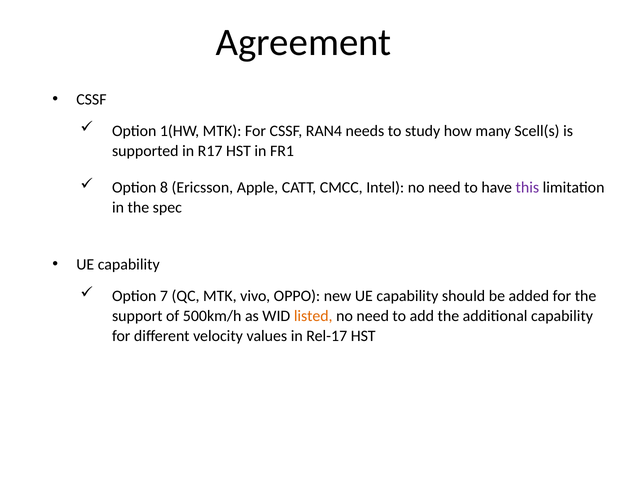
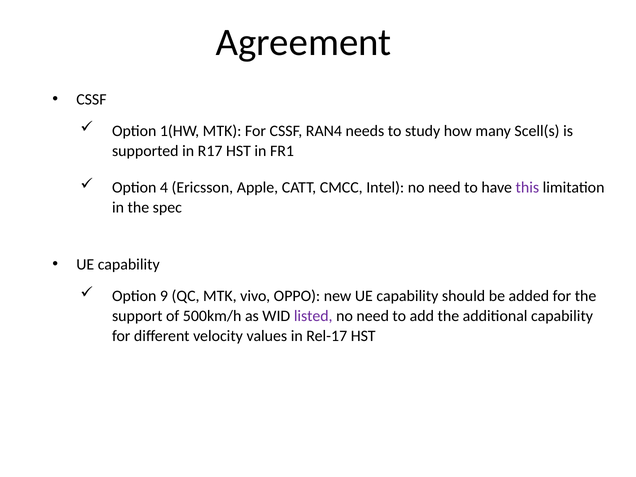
8: 8 -> 4 (164, 188)
7: 7 -> 9 (164, 296)
listed colour: orange -> purple (313, 316)
